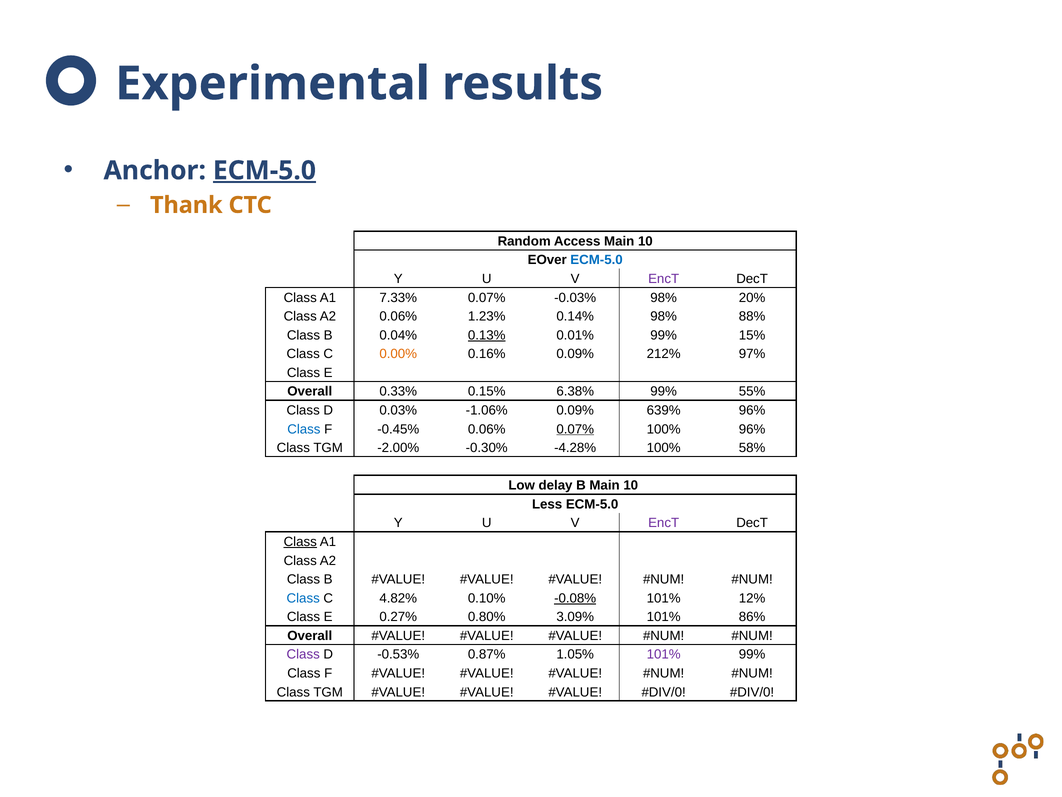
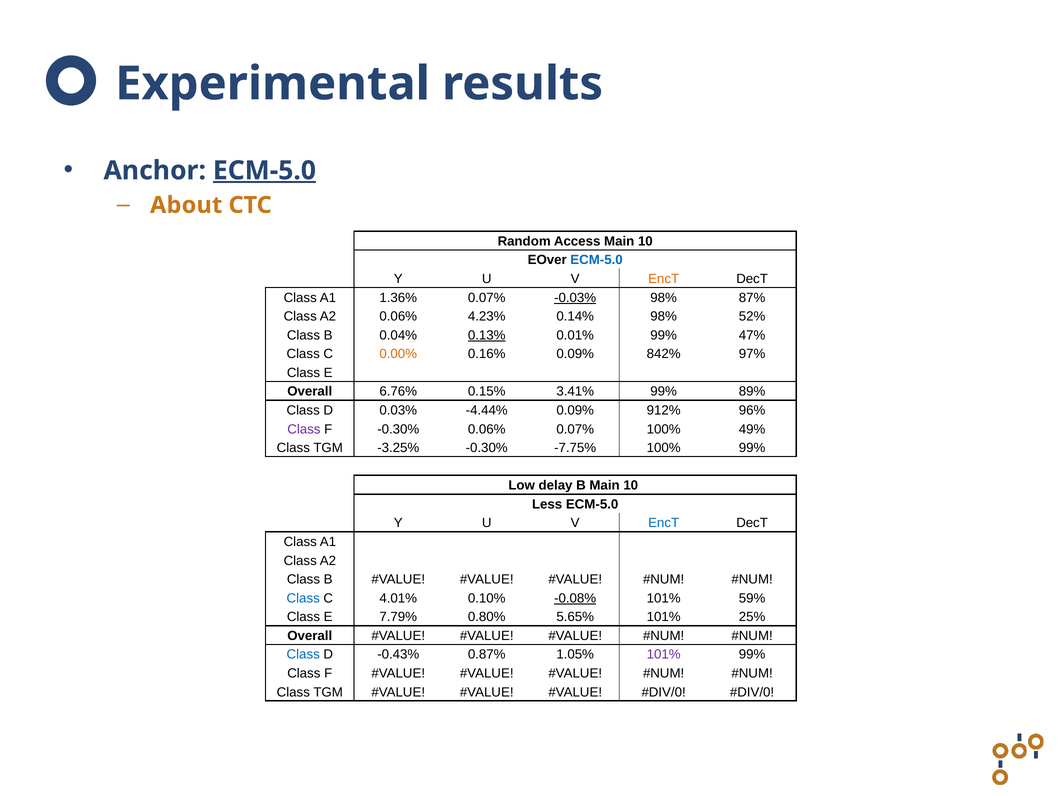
Thank: Thank -> About (186, 205)
EncT colour: purple -> orange (664, 279)
7.33%: 7.33% -> 1.36% (398, 297)
-0.03% underline: none -> present (575, 297)
20%: 20% -> 87% (752, 297)
1.23%: 1.23% -> 4.23% (487, 316)
88%: 88% -> 52% (752, 316)
15%: 15% -> 47% (752, 335)
212%: 212% -> 842% (664, 354)
0.33%: 0.33% -> 6.76% (398, 391)
6.38%: 6.38% -> 3.41% (575, 391)
55%: 55% -> 89% (752, 391)
-1.06%: -1.06% -> -4.44% (487, 410)
639%: 639% -> 912% (664, 410)
Class colour: blue -> purple (304, 429)
F -0.45%: -0.45% -> -0.30% (398, 429)
0.07% underline: present -> none (575, 429)
100% 96%: 96% -> 49% (752, 429)
-2.00%: -2.00% -> -3.25% (398, 448)
-4.28%: -4.28% -> -7.75% (575, 448)
100% 58%: 58% -> 99% (752, 448)
EncT colour: purple -> blue (664, 523)
Class underline: present -> none (300, 541)
4.82%: 4.82% -> 4.01% (398, 598)
12%: 12% -> 59% (752, 598)
0.27%: 0.27% -> 7.79% (398, 617)
3.09%: 3.09% -> 5.65% (575, 617)
86%: 86% -> 25% (752, 617)
Class colour: purple -> blue (303, 654)
-0.53%: -0.53% -> -0.43% (398, 654)
